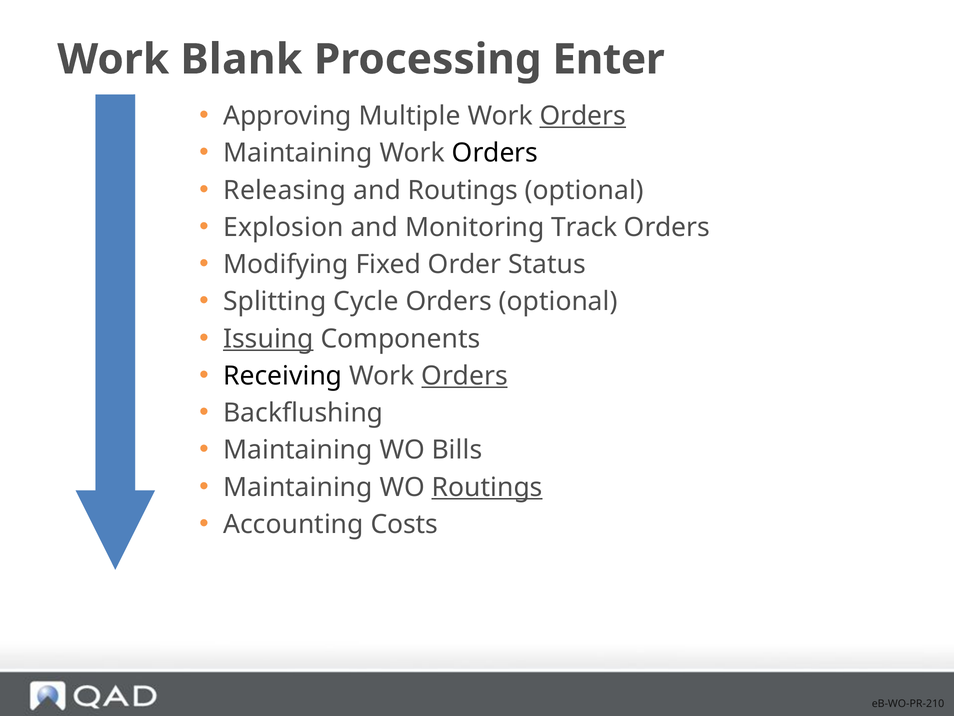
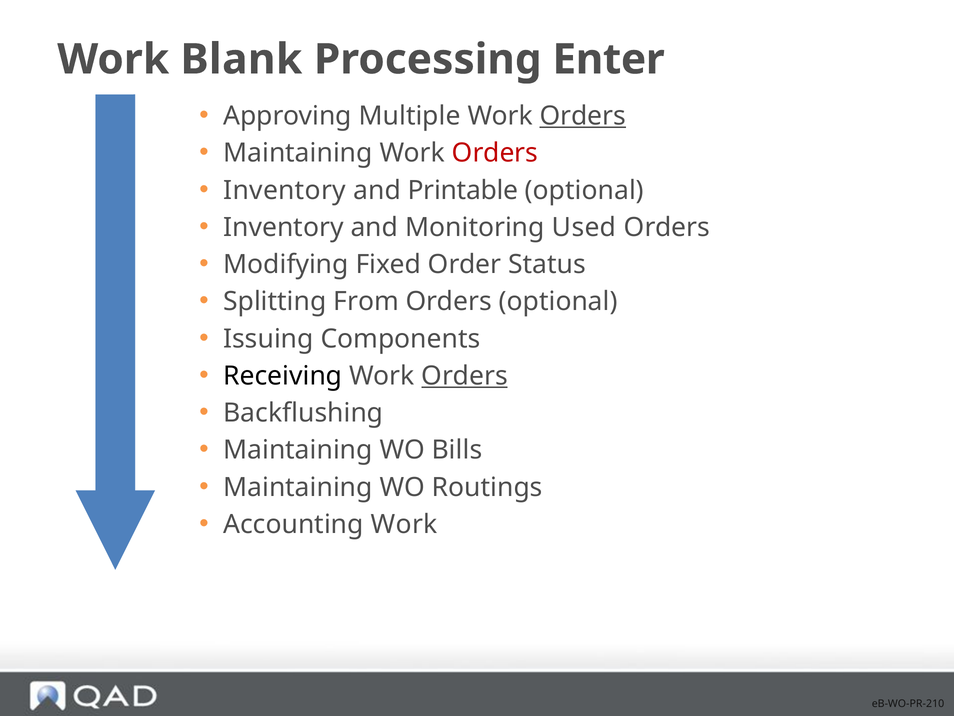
Orders colour: black -> red (495, 153)
Releasing: Releasing -> Inventory (285, 190)
and Routings: Routings -> Printable (463, 190)
Explosion: Explosion -> Inventory (283, 227)
Track: Track -> Used (584, 227)
Cycle: Cycle -> From (366, 301)
Issuing underline: present -> none (268, 339)
Routings underline: present -> none (487, 487)
Accounting Costs: Costs -> Work (404, 524)
